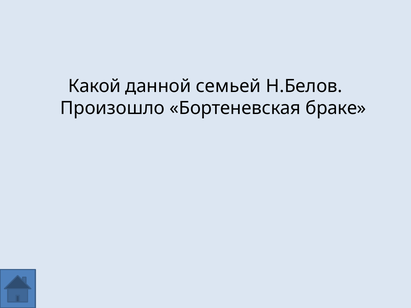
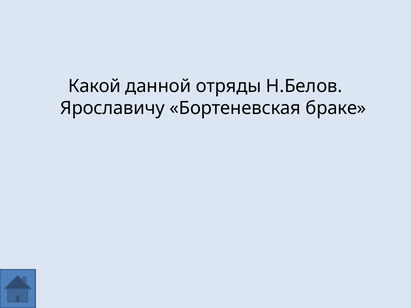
семьей: семьей -> отряды (229, 86)
Произошло: Произошло -> Ярославичу (112, 108)
